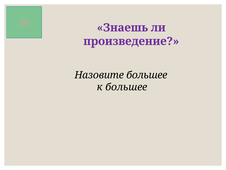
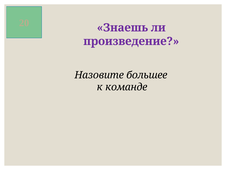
к большее: большее -> команде (126, 87)
